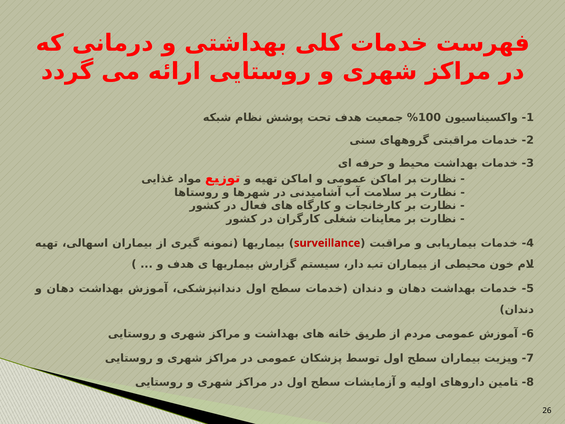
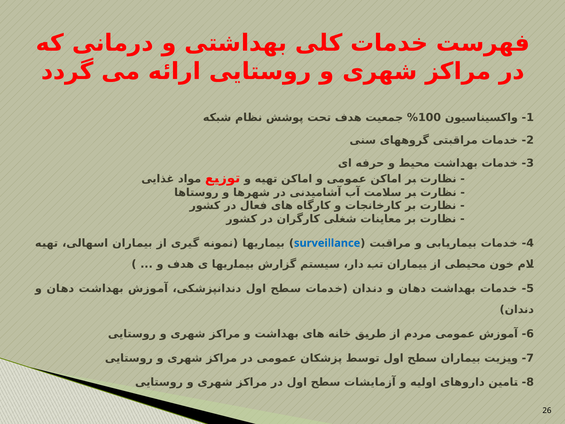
surveillance colour: red -> blue (327, 243)
